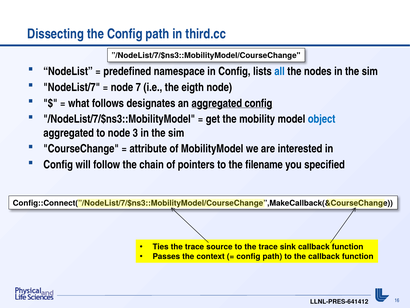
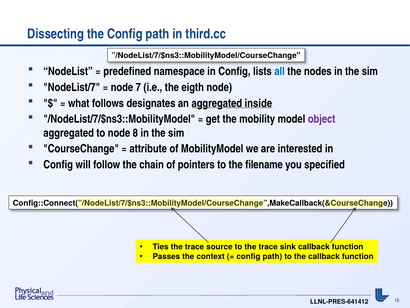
aggregated config: config -> inside (258, 103)
object colour: blue -> purple (322, 119)
3: 3 -> 8 (135, 133)
